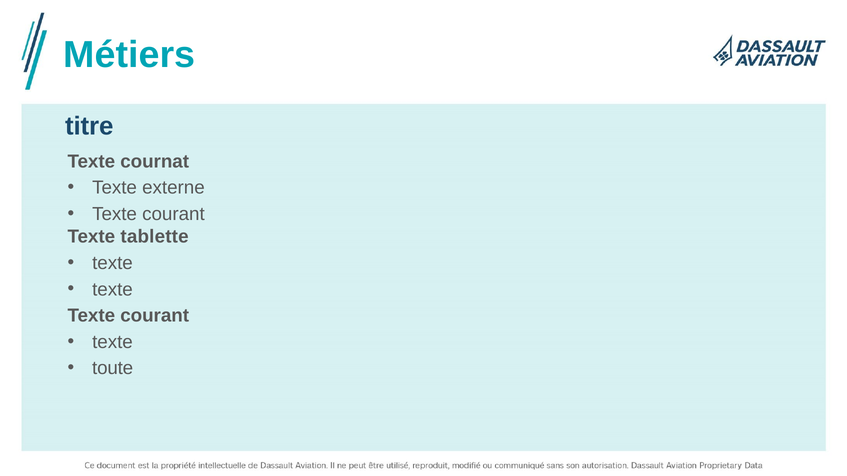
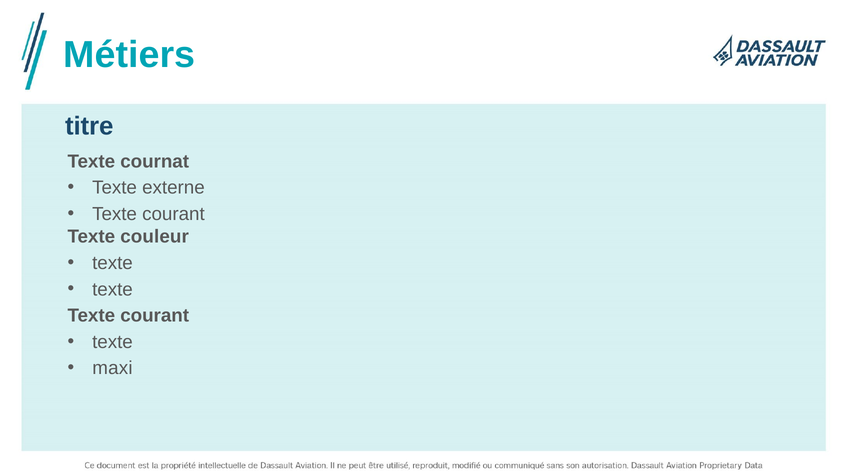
tablette: tablette -> couleur (155, 237)
toute: toute -> maxi (112, 369)
